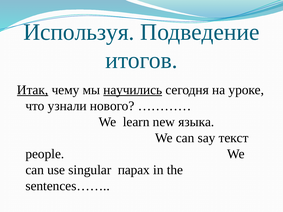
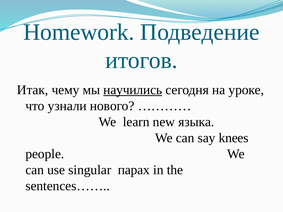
Используя: Используя -> Homework (79, 32)
Итак underline: present -> none (33, 90)
текст: текст -> knees (234, 138)
